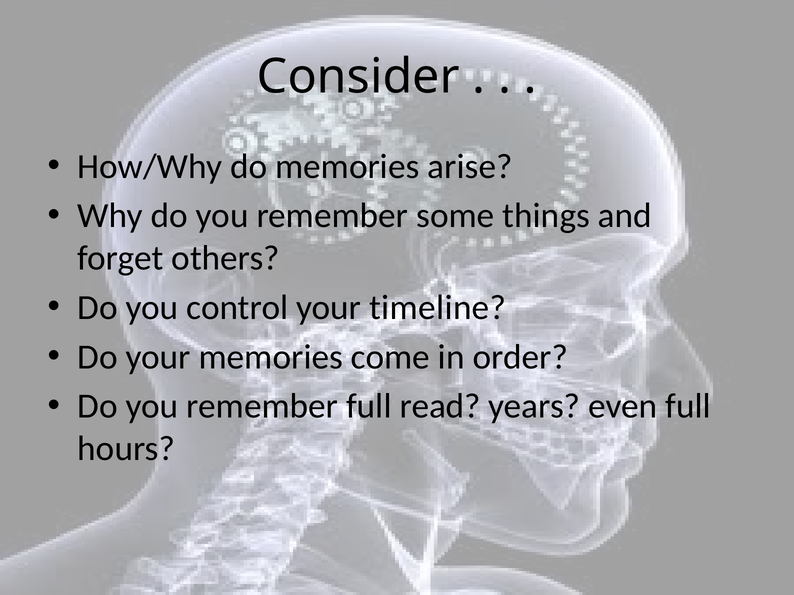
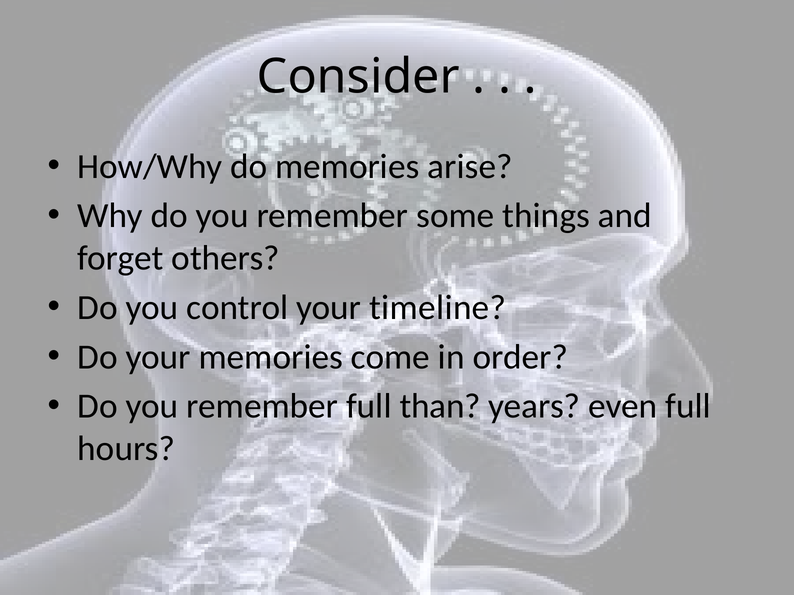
read: read -> than (440, 407)
